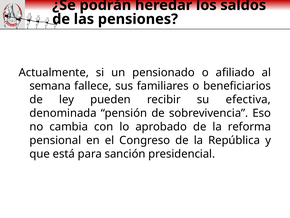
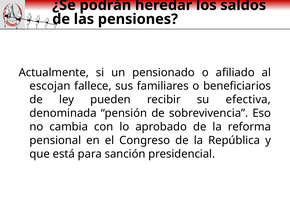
semana: semana -> escojan (50, 86)
